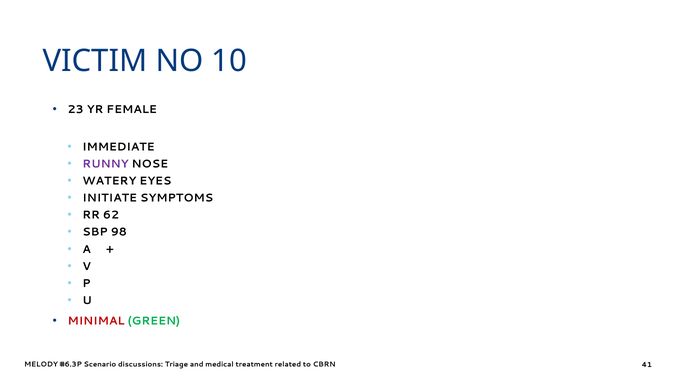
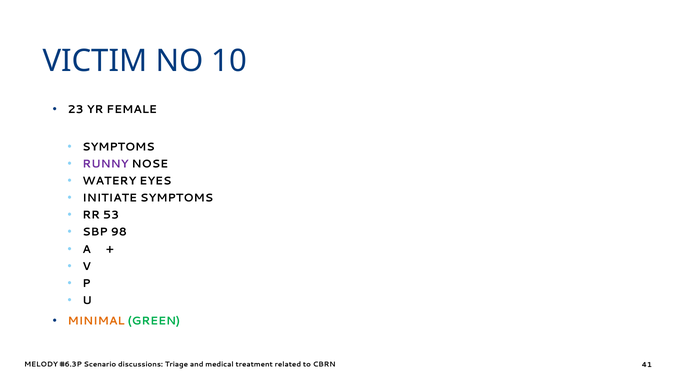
IMMEDIATE: IMMEDIATE -> SYMPTOMS (118, 147)
62: 62 -> 53 (111, 215)
MINIMAL colour: red -> orange (96, 321)
